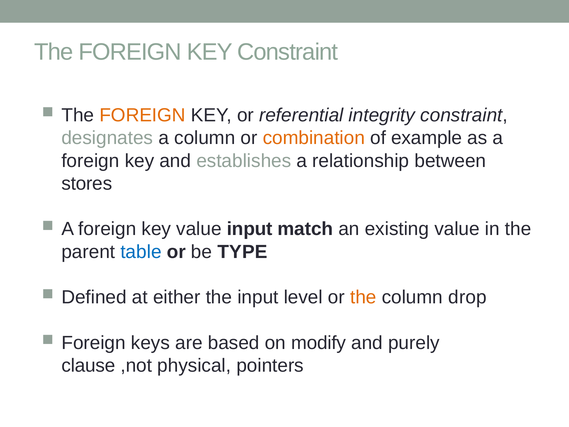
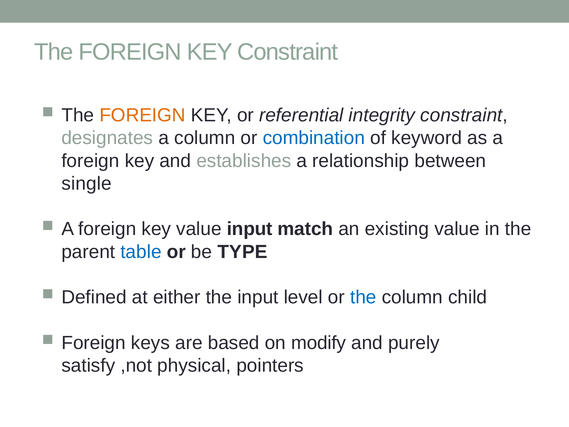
combination colour: orange -> blue (314, 138)
example: example -> keyword (427, 138)
stores: stores -> single (87, 183)
the colour: orange -> blue (363, 297)
drop: drop -> child (468, 297)
clause: clause -> satisfy (88, 365)
